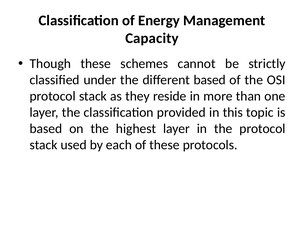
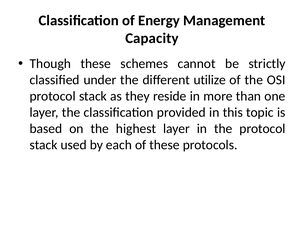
different based: based -> utilize (210, 80)
